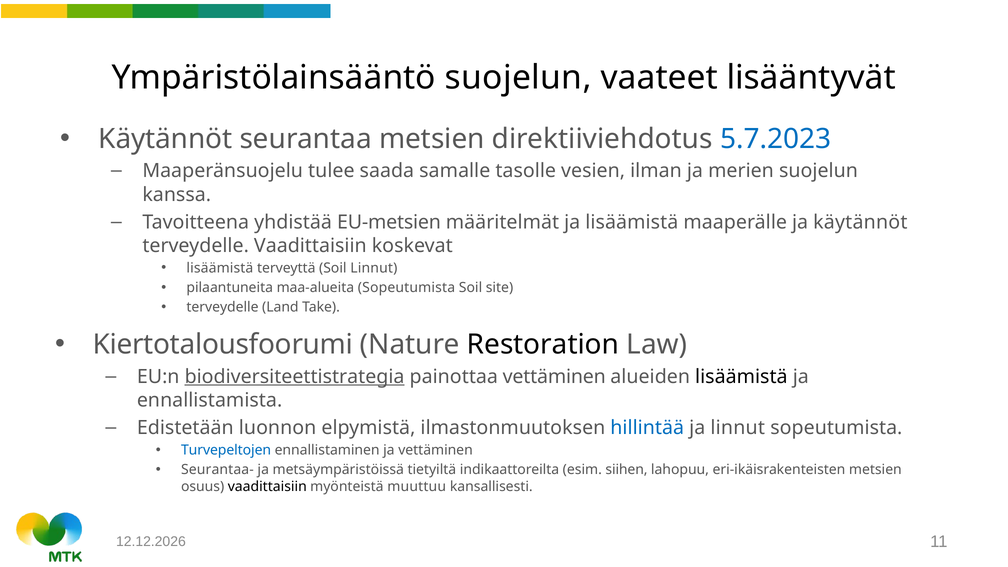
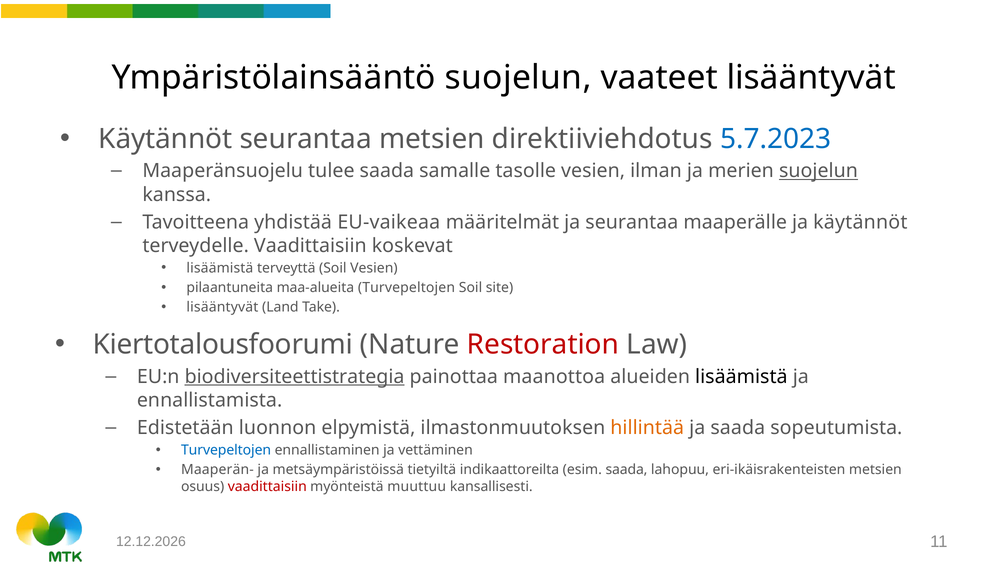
suojelun underline: none -> present (818, 171)
EU-metsien: EU-metsien -> EU-vaikeaa (389, 222)
ja lisäämistä: lisäämistä -> seurantaa (632, 222)
Soil Linnut: Linnut -> Vesien (374, 268)
maa-alueita Sopeutumista: Sopeutumista -> Turvepeltojen (406, 288)
terveydelle: terveydelle -> lisääntyvät (222, 307)
Restoration colour: black -> red (543, 345)
painottaa vettäminen: vettäminen -> maanottoa (554, 377)
hillintää colour: blue -> orange (647, 428)
ja linnut: linnut -> saada (738, 428)
Seurantaa-: Seurantaa- -> Maaperän- (217, 470)
esim siihen: siihen -> saada (626, 470)
vaadittaisiin colour: black -> red (267, 486)
